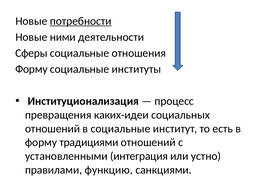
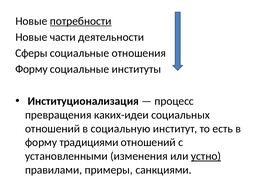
ними: ними -> части (63, 37)
в социальные: социальные -> социальную (120, 128)
интеграция: интеграция -> изменения (139, 156)
устно underline: none -> present (206, 156)
функцию: функцию -> примеры (109, 170)
